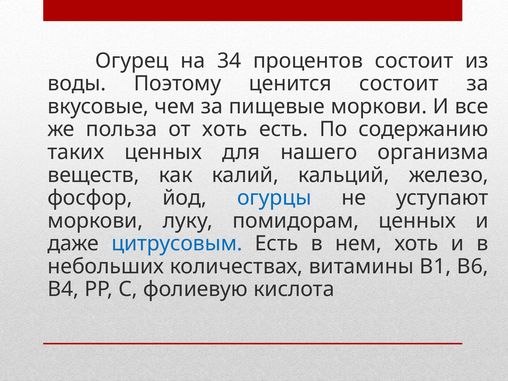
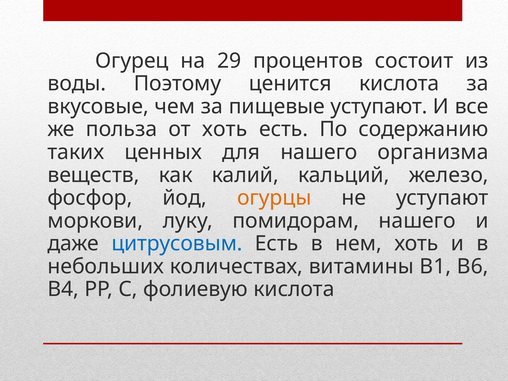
34: 34 -> 29 (229, 61)
ценится состоит: состоит -> кислота (399, 84)
пищевые моркови: моркови -> уступают (379, 106)
огурцы colour: blue -> orange (274, 198)
помидорам ценных: ценных -> нашего (417, 221)
